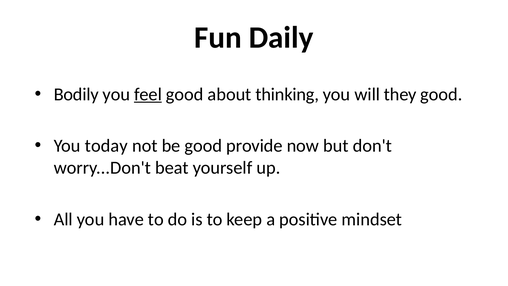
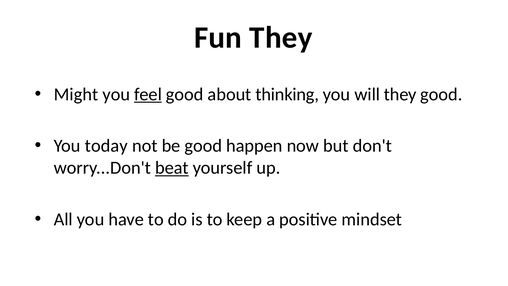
Fun Daily: Daily -> They (281, 37)
Bodily: Bodily -> Might (76, 94)
provide: provide -> happen (254, 146)
beat underline: none -> present (172, 168)
